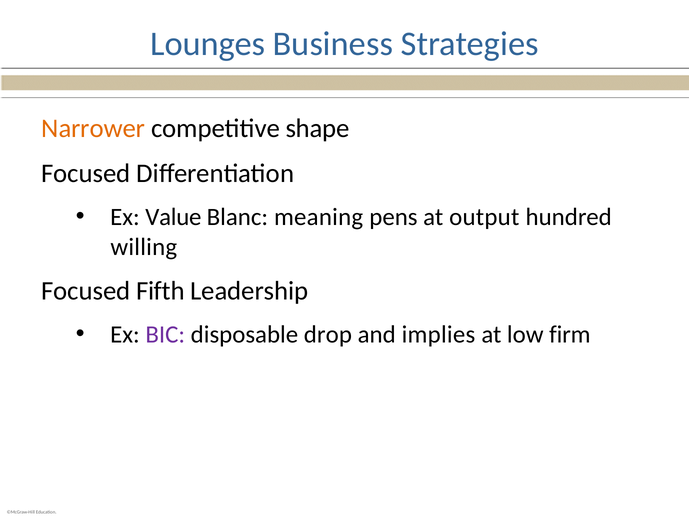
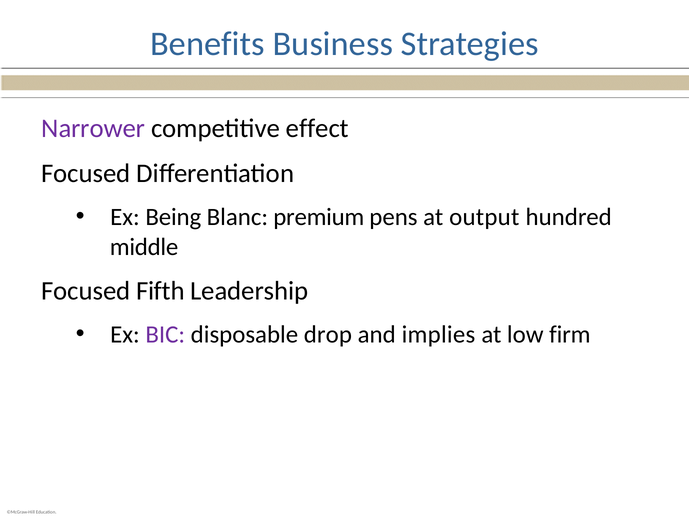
Lounges: Lounges -> Benefits (208, 44)
Narrower colour: orange -> purple (93, 128)
shape: shape -> effect (317, 128)
Value: Value -> Being (173, 217)
meaning: meaning -> premium (319, 217)
willing: willing -> middle (144, 247)
